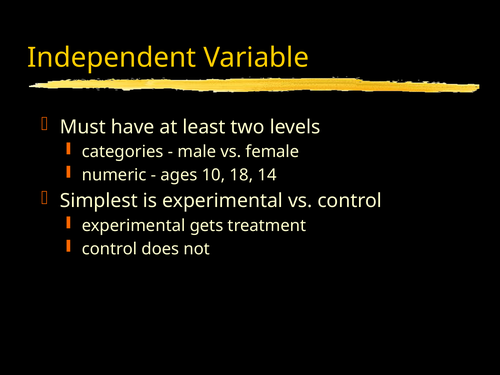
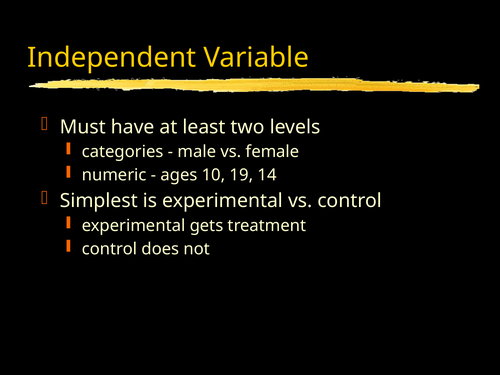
18: 18 -> 19 (241, 175)
